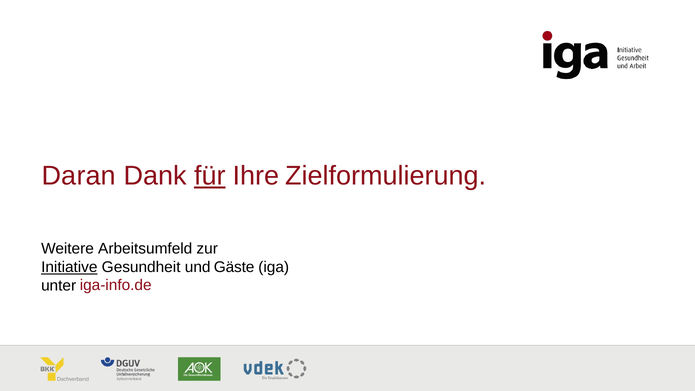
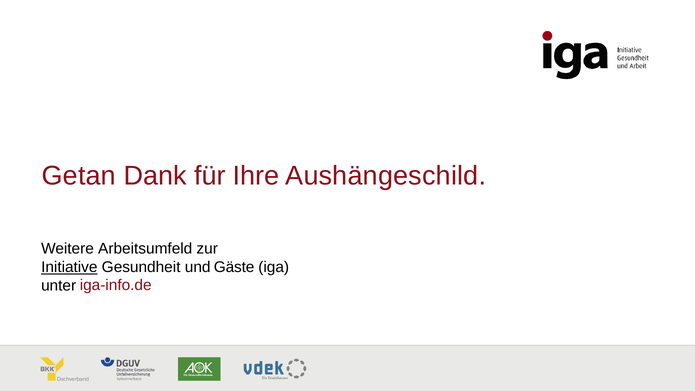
Daran: Daran -> Getan (79, 176)
für underline: present -> none (210, 176)
Zielformulierung: Zielformulierung -> Aushängeschild (386, 176)
